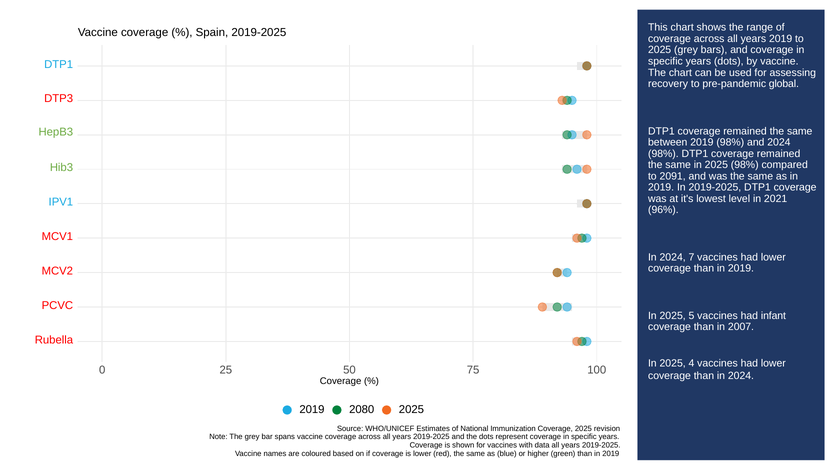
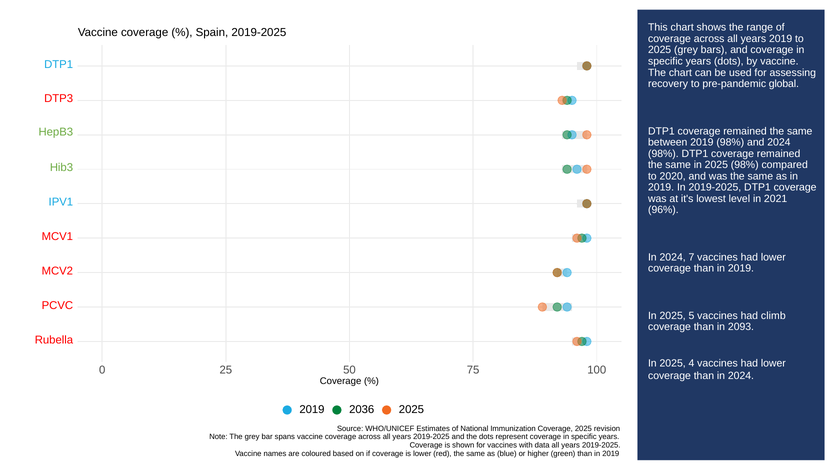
2091: 2091 -> 2020 (673, 176)
infant: infant -> climb (773, 315)
2007: 2007 -> 2093 (741, 327)
2080: 2080 -> 2036 (362, 409)
